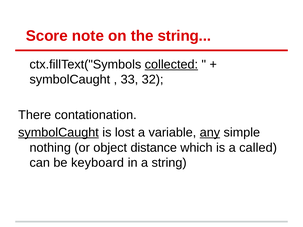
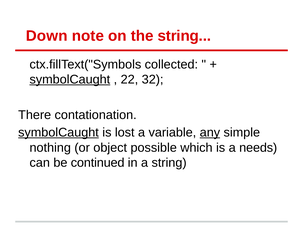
Score: Score -> Down (47, 36)
collected underline: present -> none (171, 65)
symbolCaught underline: none -> present (70, 80)
33: 33 -> 22 (129, 80)
distance: distance -> possible (154, 148)
called: called -> needs (258, 148)
keyboard: keyboard -> continued (98, 163)
